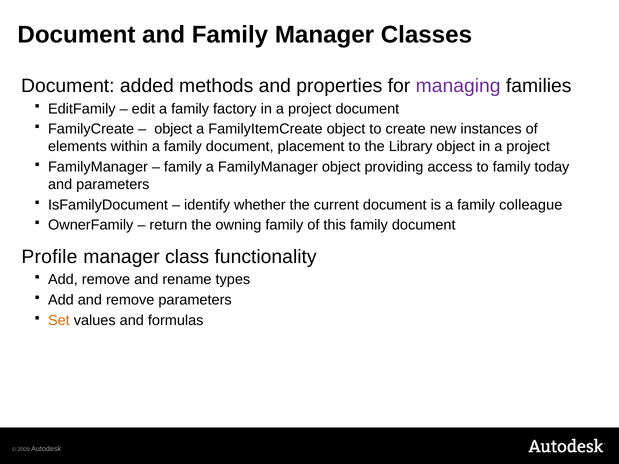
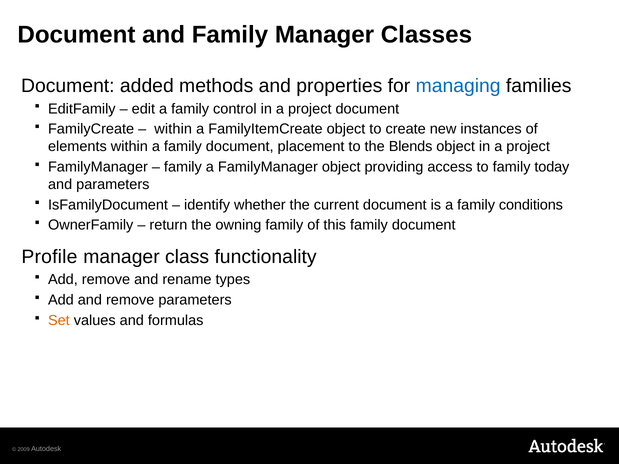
managing colour: purple -> blue (458, 86)
factory: factory -> control (235, 109)
object: object -> within (173, 129)
Library: Library -> Blends (411, 147)
colleague: colleague -> conditions (531, 205)
